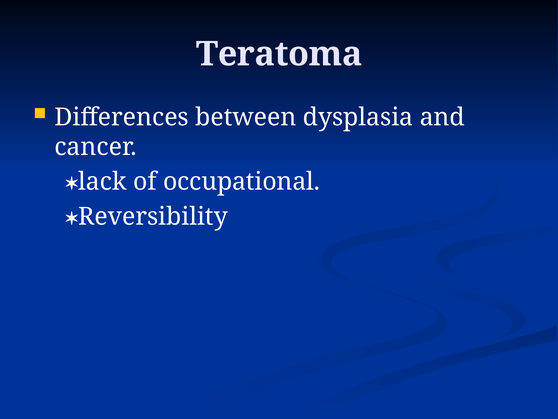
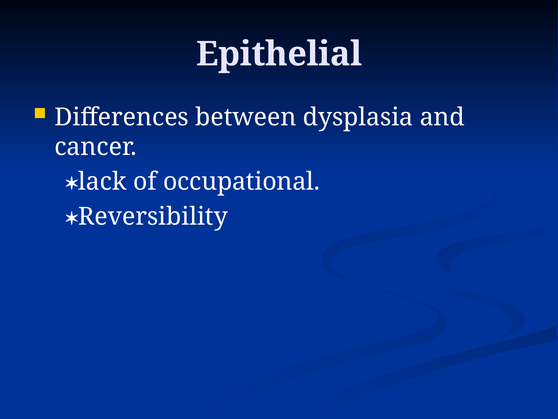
Teratoma: Teratoma -> Epithelial (279, 54)
